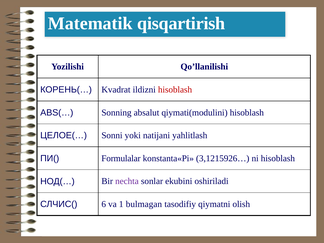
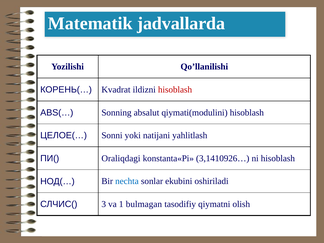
qisqartirish: qisqartirish -> jadvallarda (181, 24)
Formulalar: Formulalar -> Oraliqdagi (121, 158)
3,1215926…: 3,1215926… -> 3,1410926… (223, 158)
nechta colour: purple -> blue (127, 181)
6: 6 -> 3 (104, 204)
